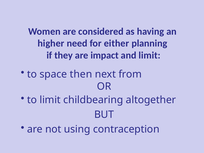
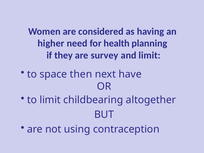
either: either -> health (117, 43)
impact: impact -> survey (105, 55)
from: from -> have (130, 74)
